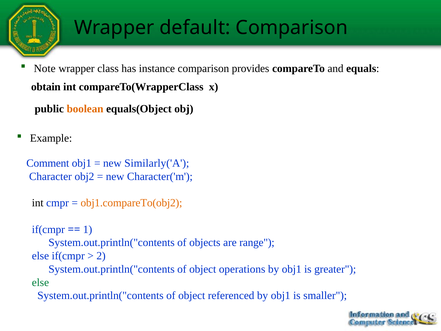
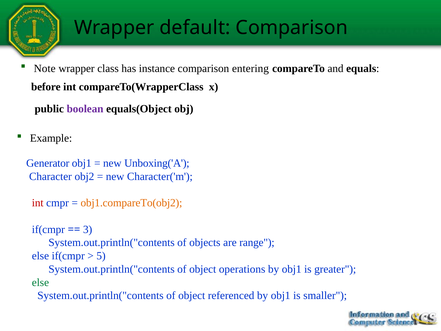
provides: provides -> entering (250, 68)
obtain: obtain -> before (46, 87)
boolean colour: orange -> purple (85, 109)
Comment: Comment -> Generator (48, 163)
Similarly('A: Similarly('A -> Unboxing('A (157, 163)
int colour: black -> red (38, 203)
1: 1 -> 3 (88, 229)
2: 2 -> 5 (101, 256)
